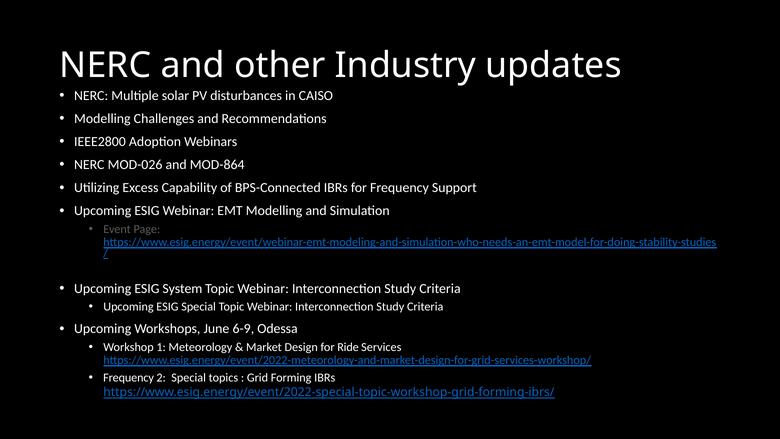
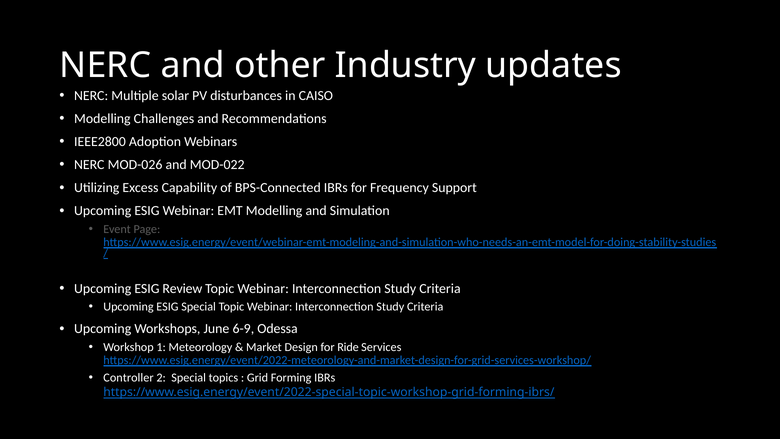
MOD-864: MOD-864 -> MOD-022 (217, 165)
System: System -> Review (182, 288)
Frequency: Frequency -> Controller (128, 377)
